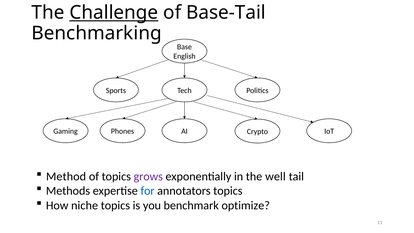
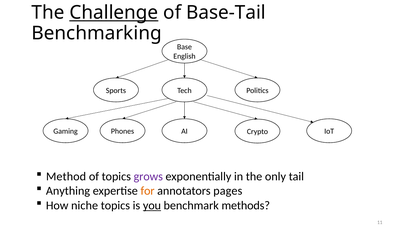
well: well -> only (275, 176)
Methods: Methods -> Anything (68, 191)
for colour: blue -> orange (148, 191)
annotators topics: topics -> pages (228, 191)
you underline: none -> present (152, 205)
optimize: optimize -> methods (246, 205)
